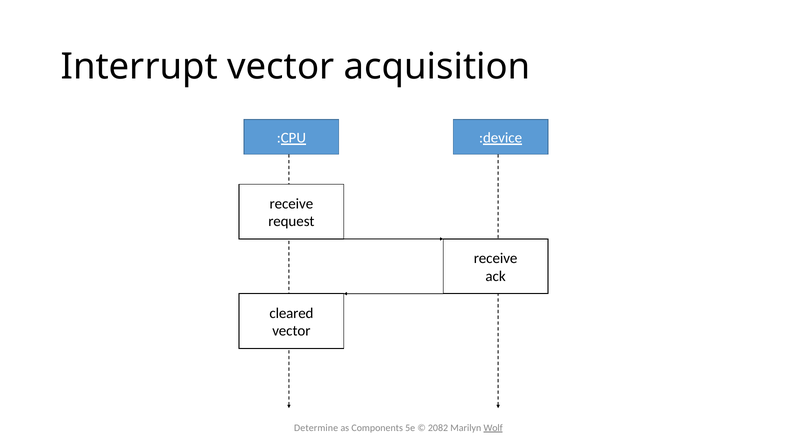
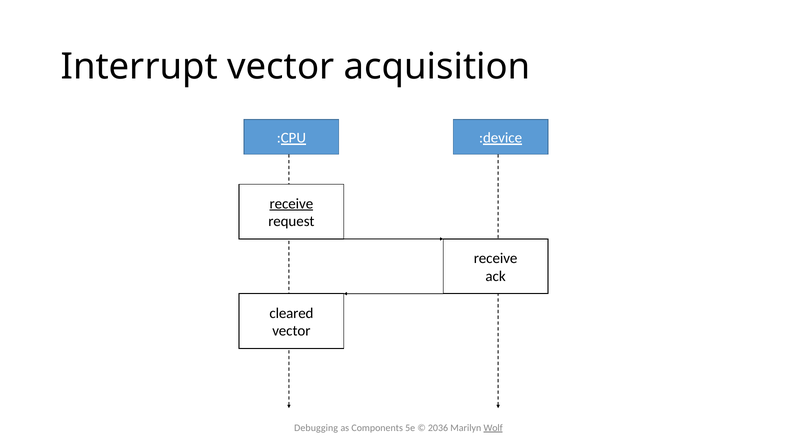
receive underline: none -> present (291, 204)
Determine: Determine -> Debugging (316, 428)
2082: 2082 -> 2036 (438, 428)
